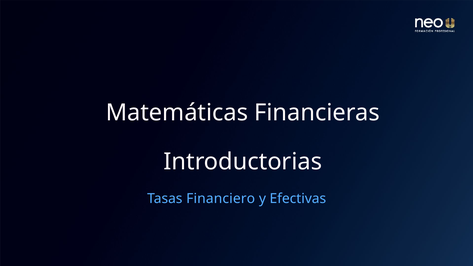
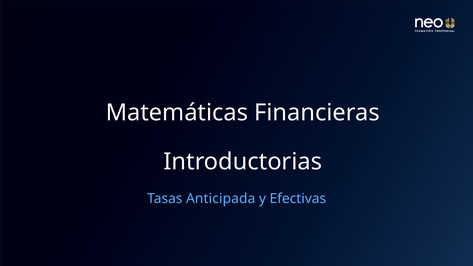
Financiero: Financiero -> Anticipada (221, 199)
